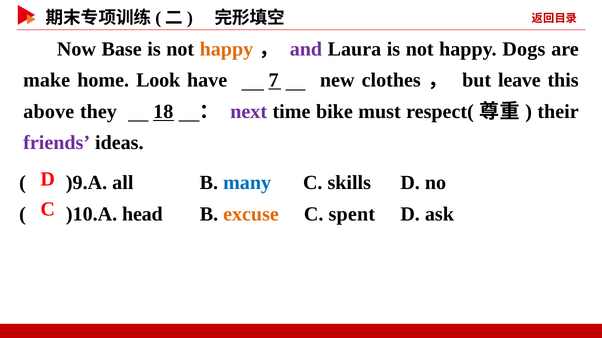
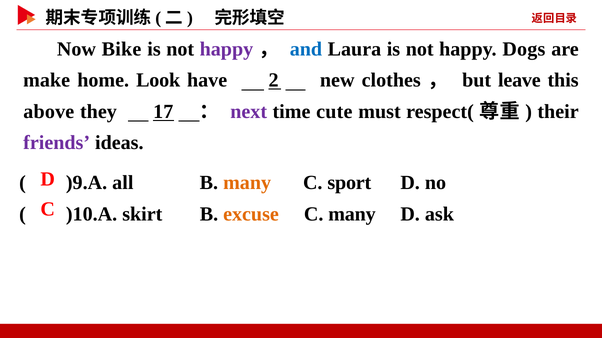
Base: Base -> Bike (122, 49)
happy colour: orange -> purple (226, 49)
and colour: purple -> blue (306, 49)
7: 7 -> 2 (274, 81)
18: 18 -> 17 (163, 112)
bike: bike -> cute (334, 112)
many colour: blue -> orange (247, 183)
skills: skills -> sport (349, 183)
head: head -> skirt (142, 214)
C spent: spent -> many (352, 214)
